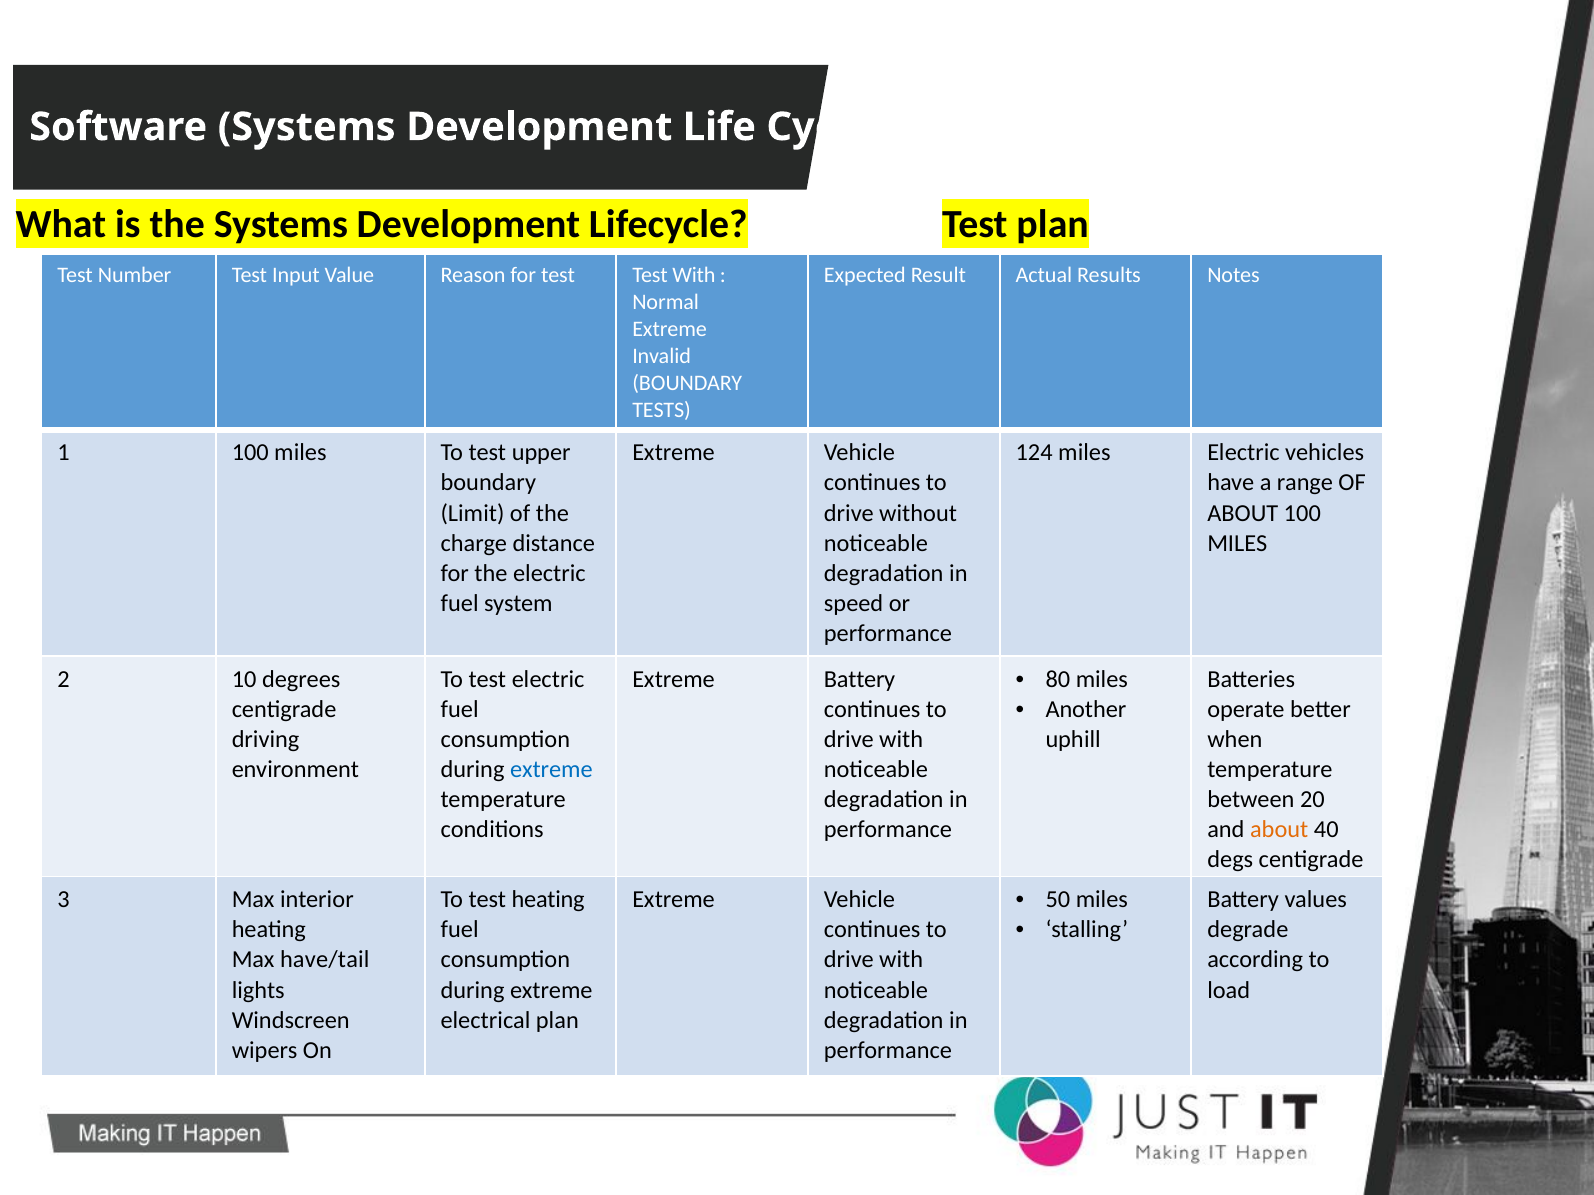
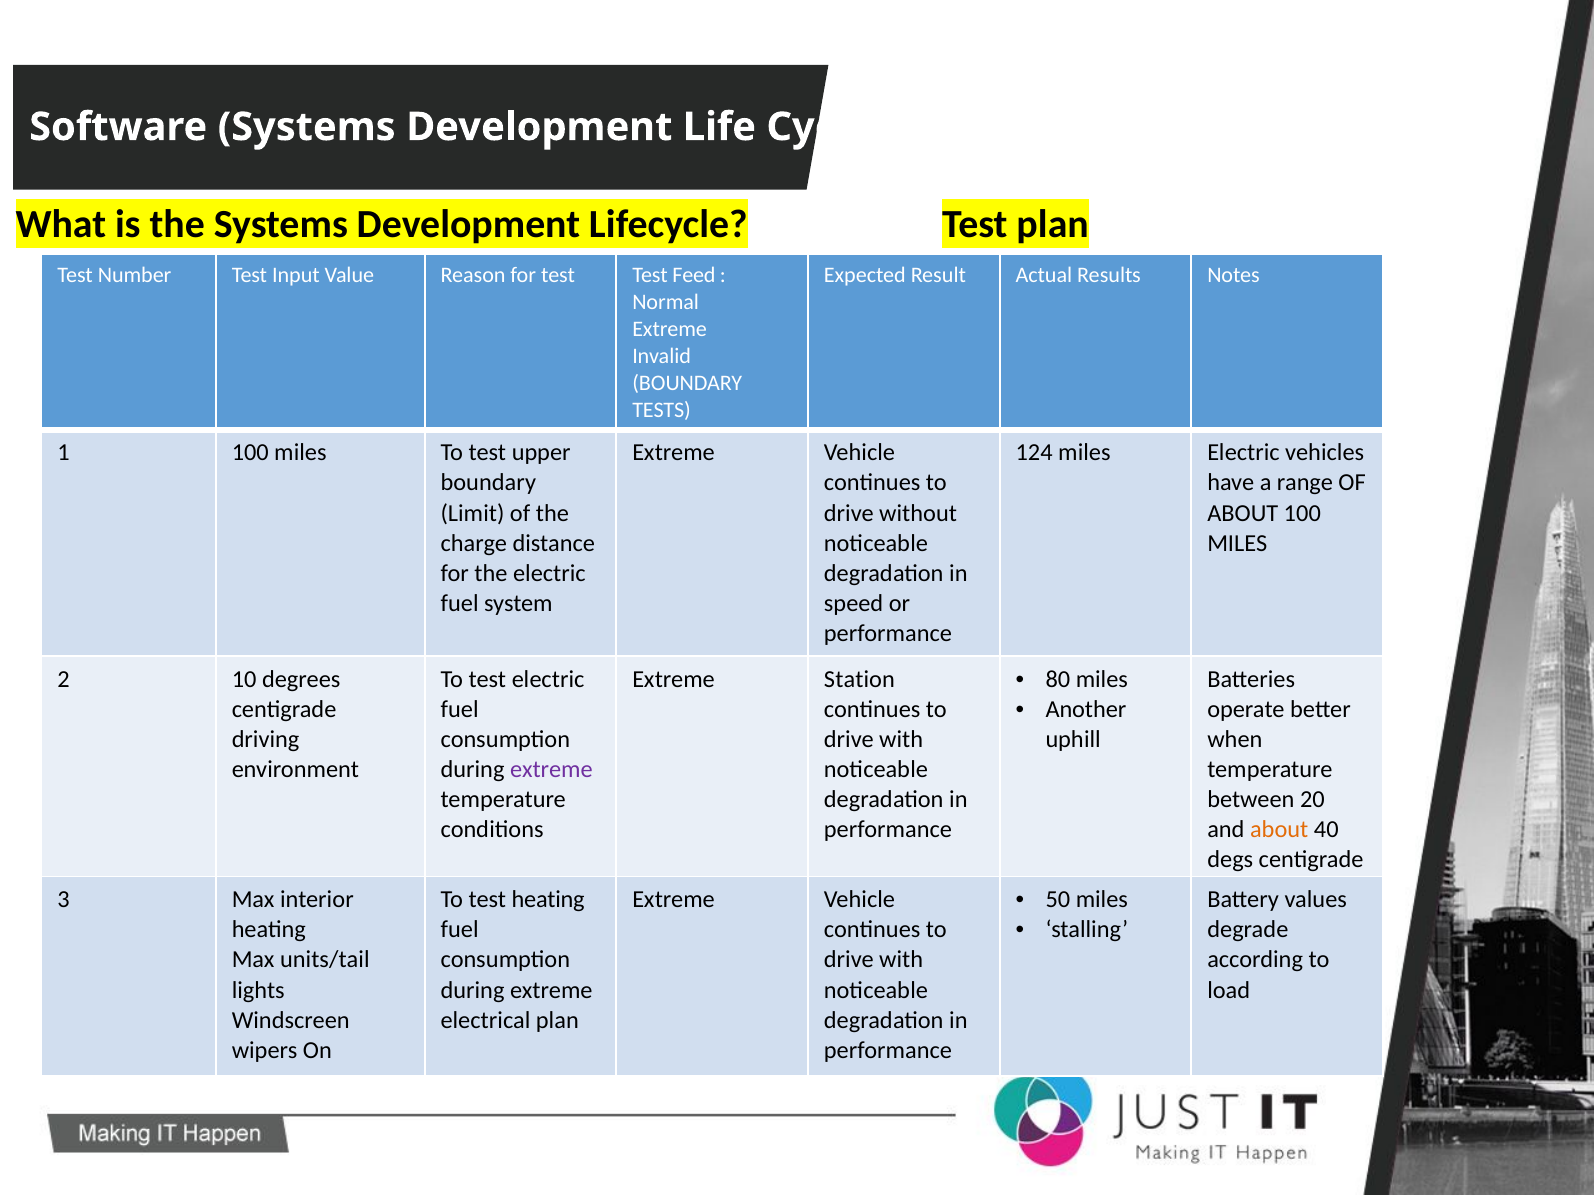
Test With: With -> Feed (694, 276)
Extreme Battery: Battery -> Station (859, 680)
extreme colour: blue -> purple (551, 770)
have/tail: have/tail -> units/tail (325, 960)
